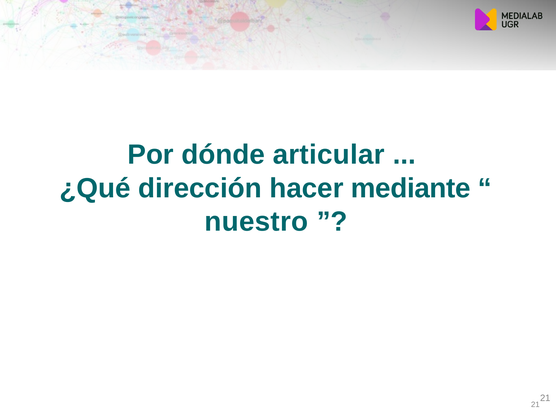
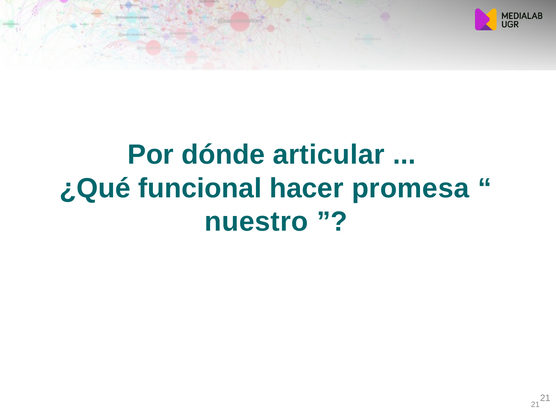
dirección: dirección -> funcional (200, 188)
mediante: mediante -> promesa (410, 188)
